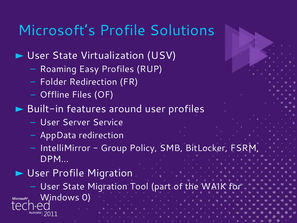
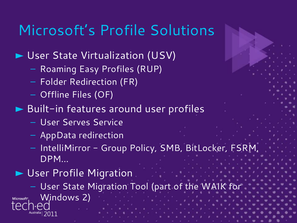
Server: Server -> Serves (76, 122)
0: 0 -> 2 (86, 197)
